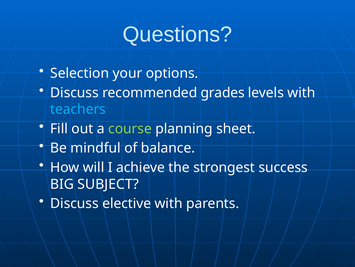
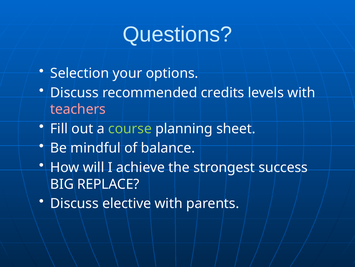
grades: grades -> credits (223, 92)
teachers colour: light blue -> pink (78, 109)
SUBJECT: SUBJECT -> REPLACE (108, 184)
